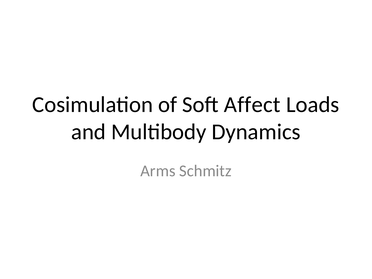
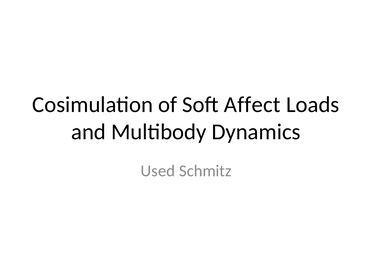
Arms: Arms -> Used (158, 171)
